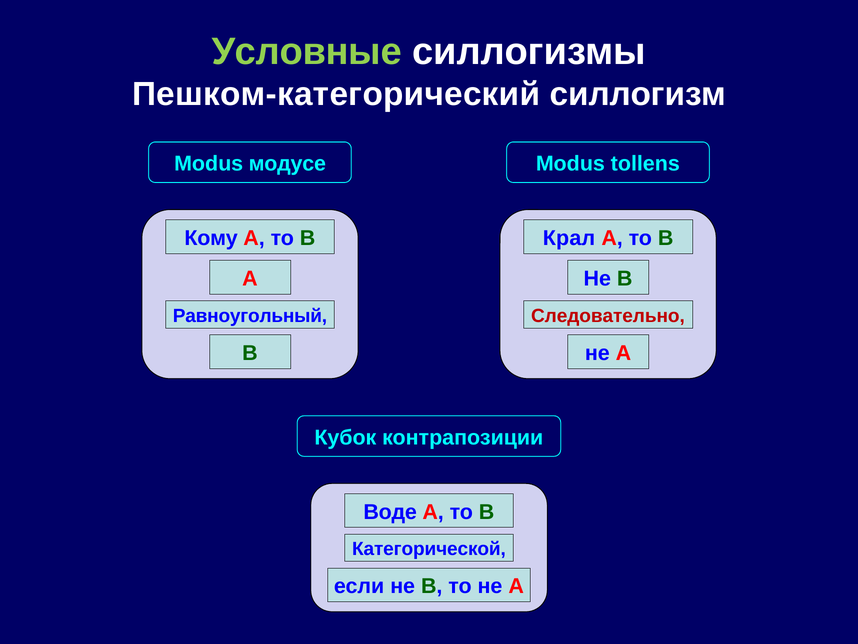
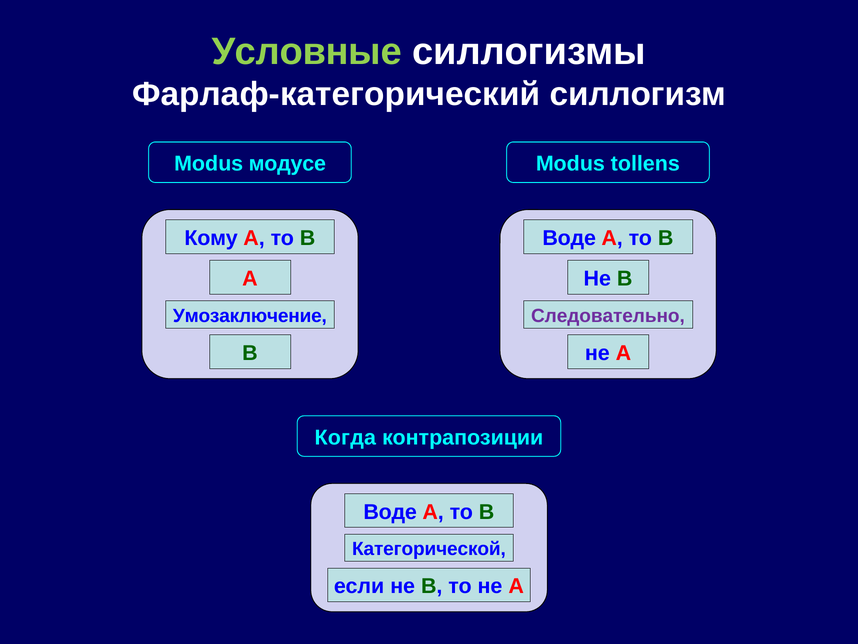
Пешком-категорический: Пешком-категорический -> Фарлаф-категорический (336, 94)
Крал: Крал -> Воде (569, 238)
Равноугольный: Равноугольный -> Умозаключение (250, 316)
Следовательно colour: red -> purple (608, 316)
Кубок: Кубок -> Когда (345, 437)
